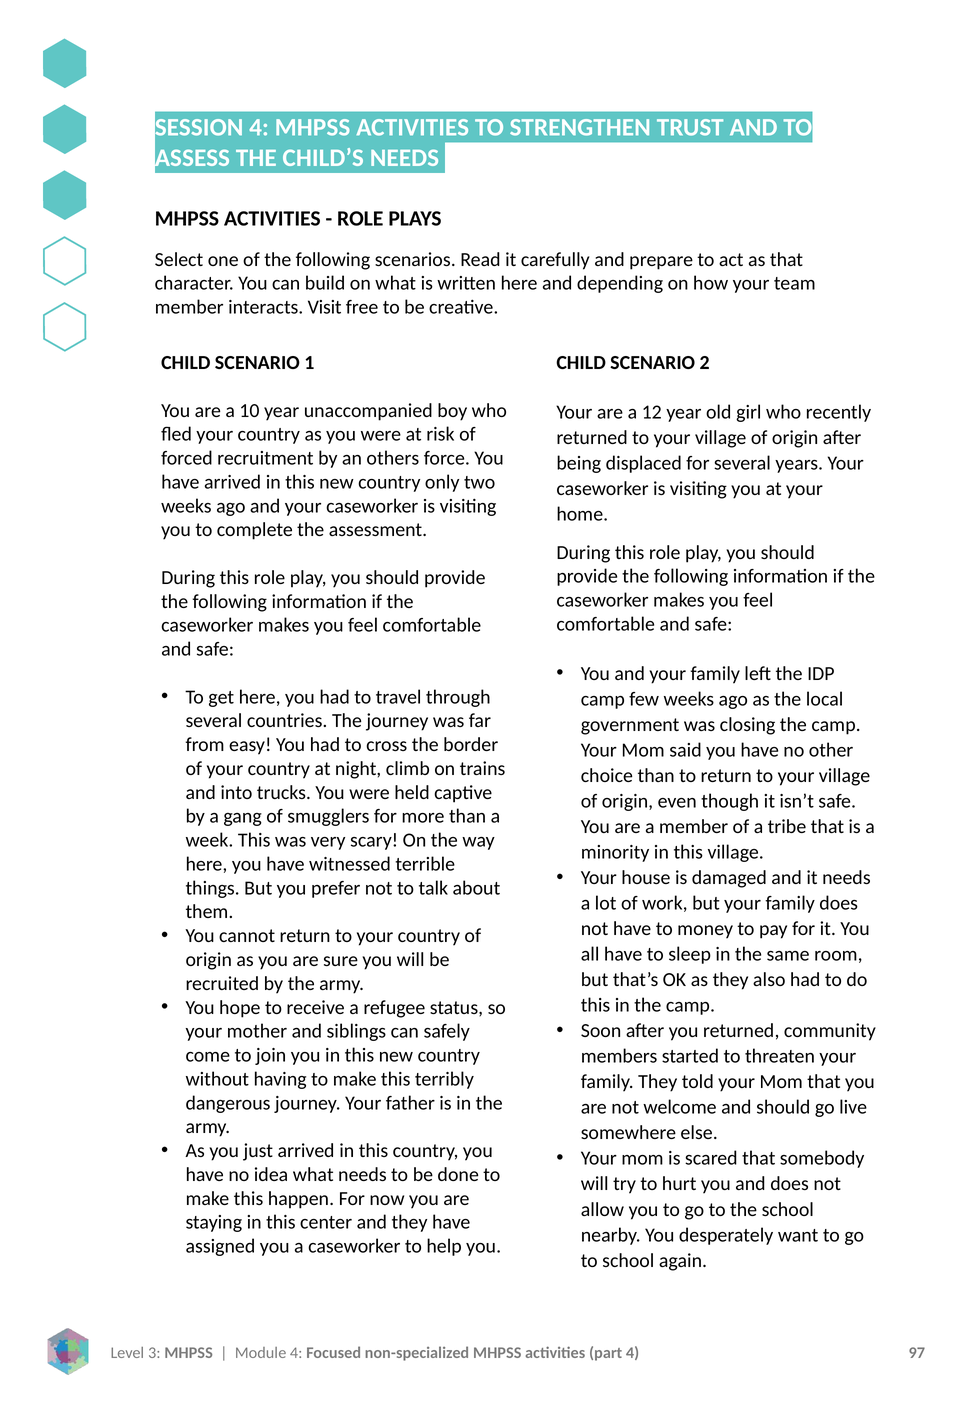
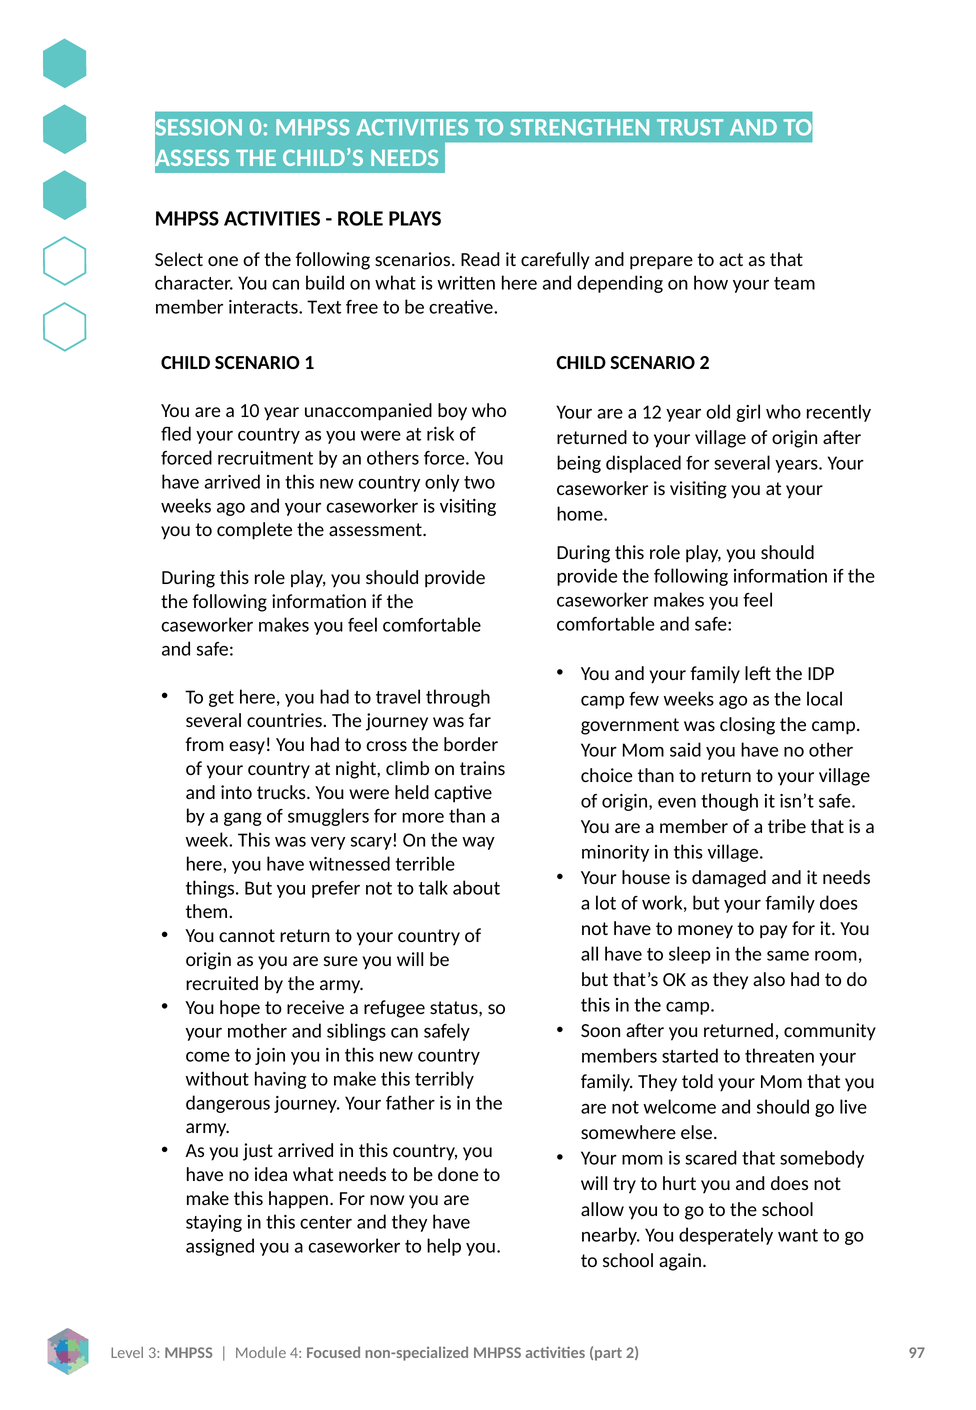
SESSION 4: 4 -> 0 (259, 127)
Visit: Visit -> Text (325, 307)
4: 4 -> 2 (633, 1353)
